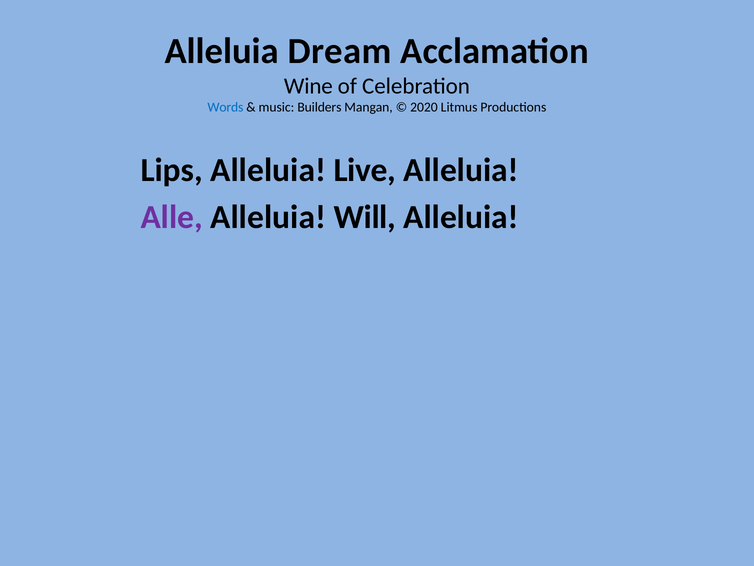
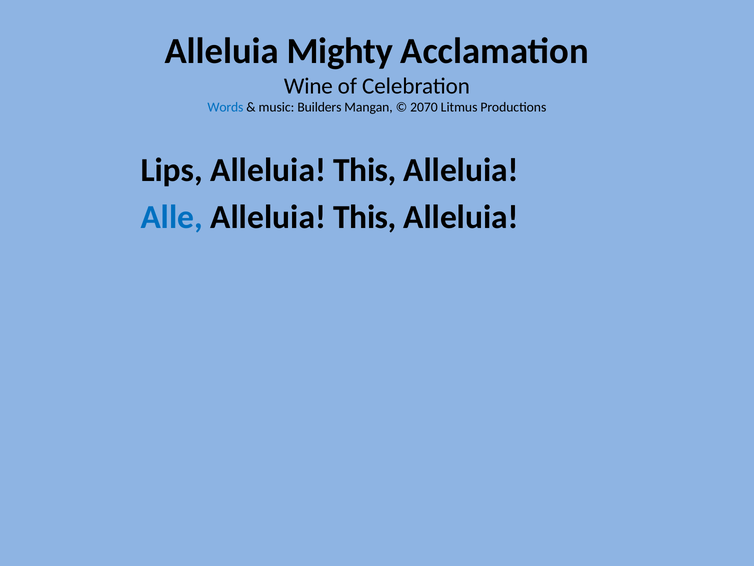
Dream: Dream -> Mighty (340, 51)
2020: 2020 -> 2070 (424, 107)
Live: Live -> This (365, 170)
Alle colour: purple -> blue (172, 217)
Will: Will -> This (365, 217)
